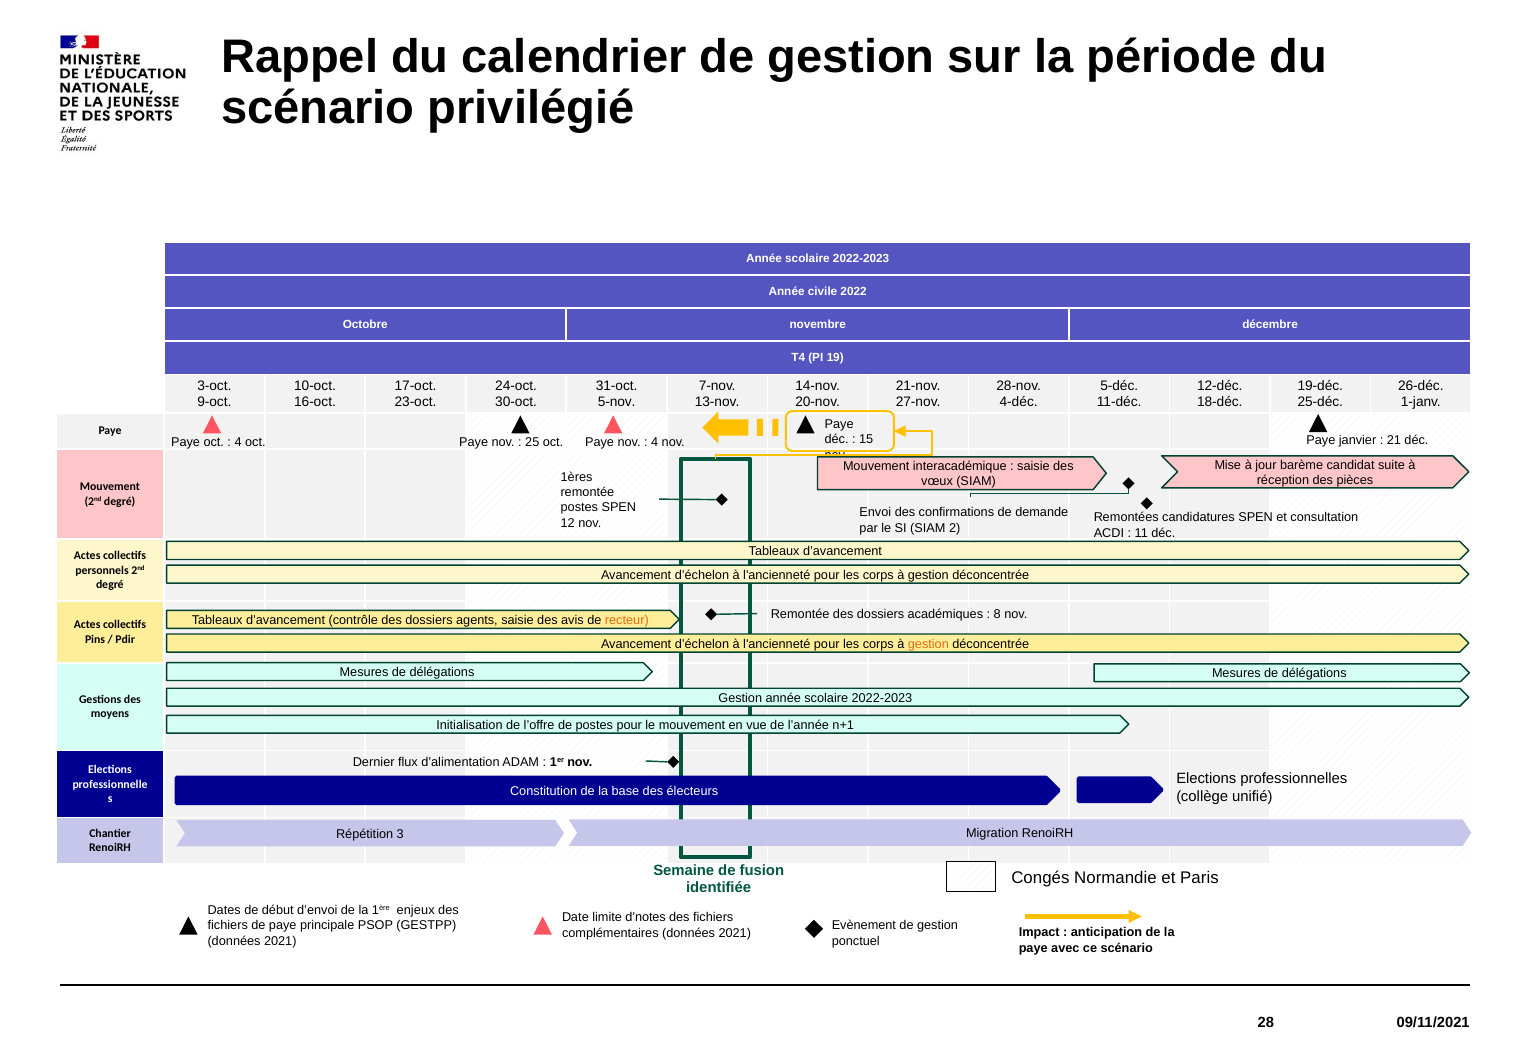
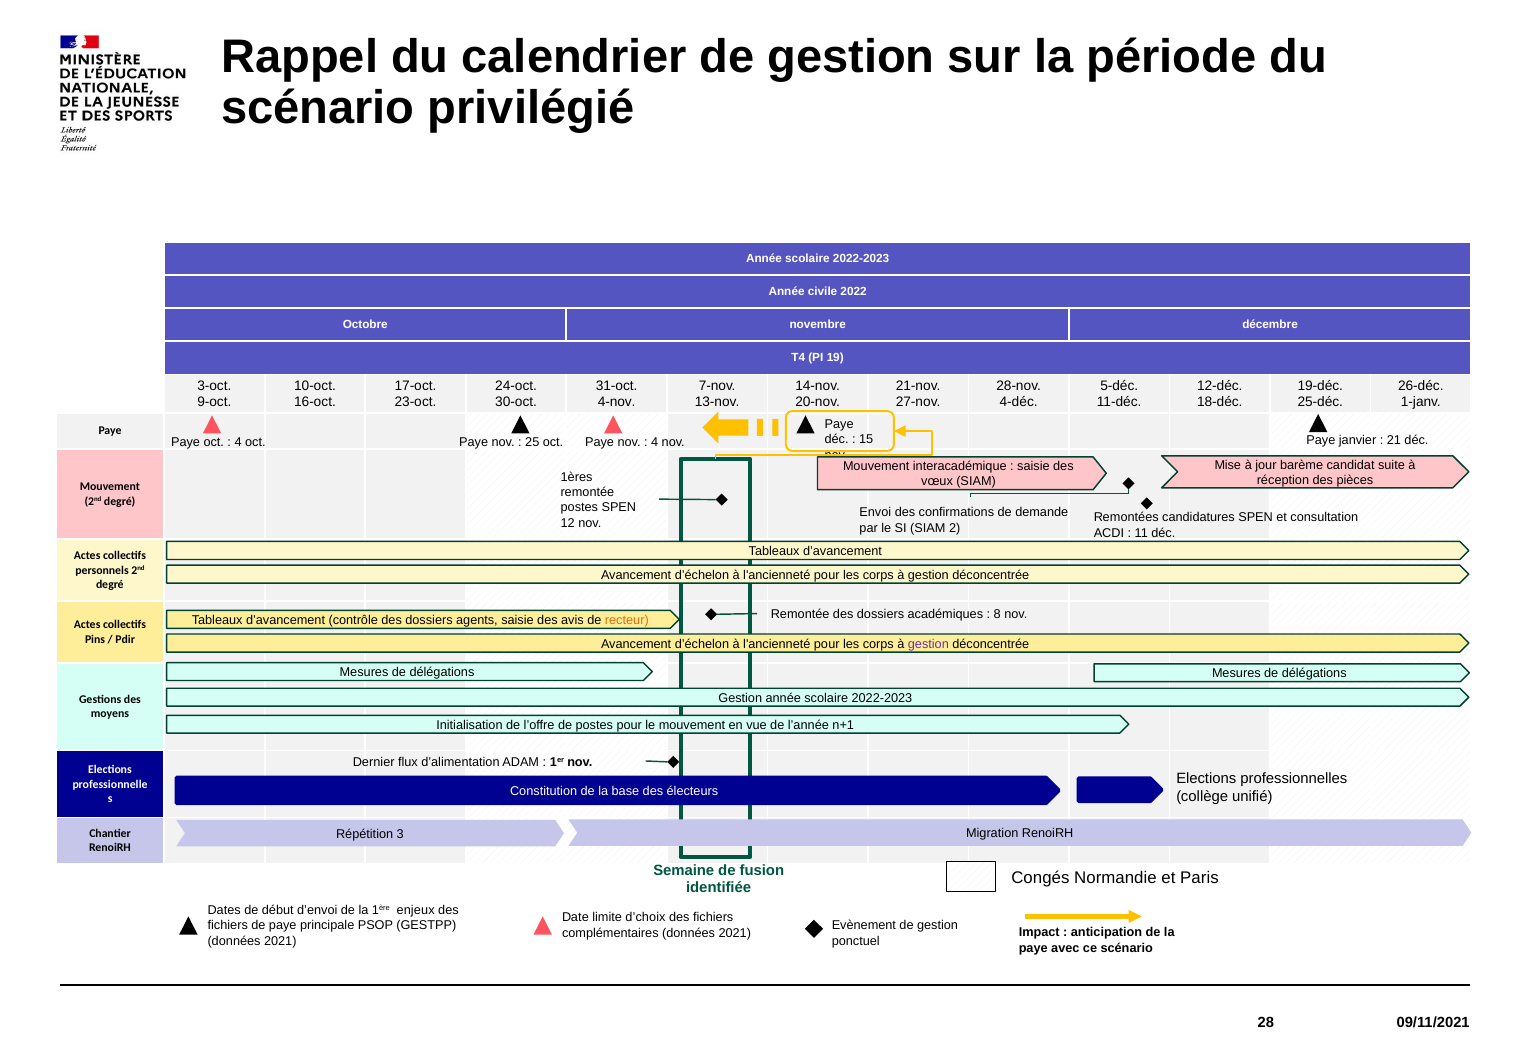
5-nov: 5-nov -> 4-nov (617, 402)
gestion colour: orange -> purple (928, 644)
d’notes: d’notes -> d’choix (646, 918)
